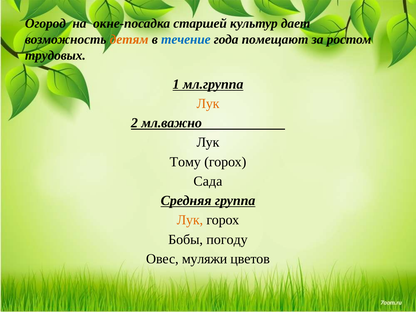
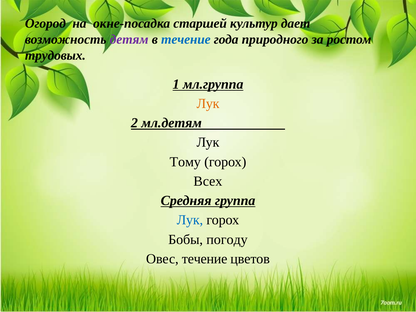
детям colour: orange -> purple (129, 39)
помещают: помещают -> природного (275, 39)
мл.важно: мл.важно -> мл.детям (172, 123)
Сада: Сада -> Всех (208, 181)
Лук colour: orange -> blue (190, 220)
Овес муляжи: муляжи -> течение (205, 259)
